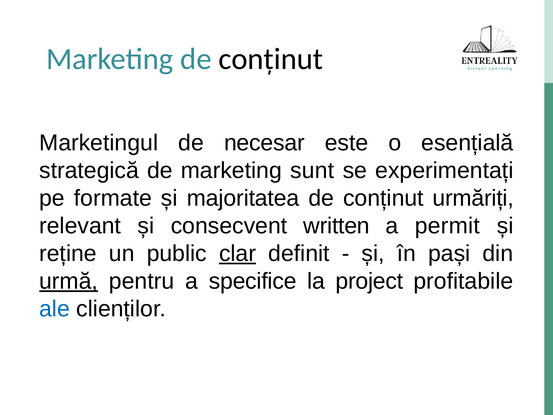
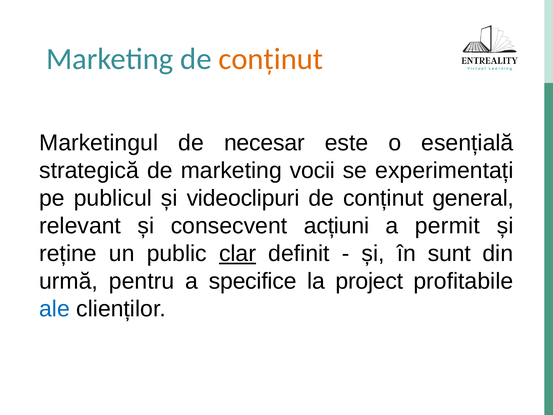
conținut colour: black -> orange (271, 59)
sunt: sunt -> vocii (312, 170)
formate: formate -> publicul (113, 198)
majoritatea: majoritatea -> videoclipuri (243, 198)
urmăriți: urmăriți -> general (473, 198)
written: written -> acțiuni (337, 226)
pași: pași -> sunt (449, 253)
urmă underline: present -> none (69, 281)
